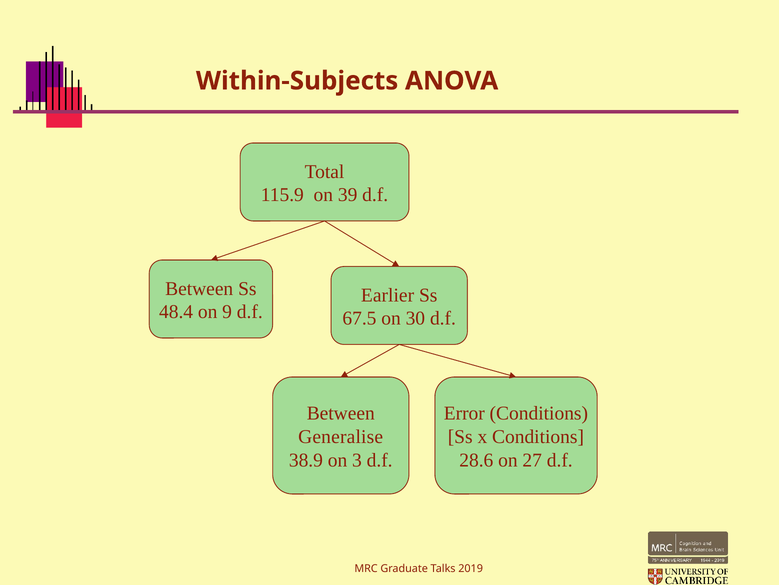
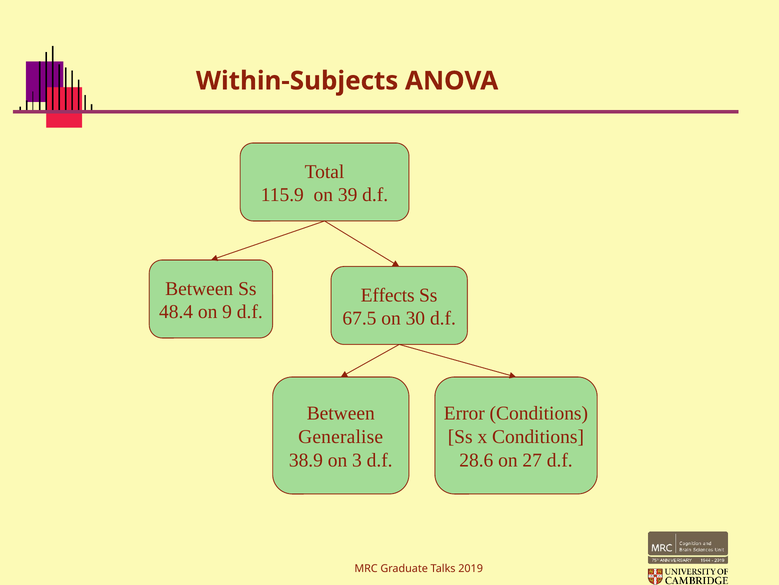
Earlier: Earlier -> Effects (388, 295)
